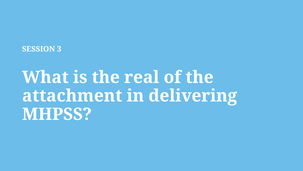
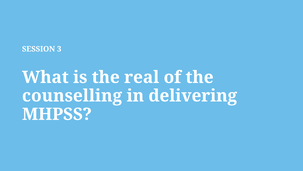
attachment: attachment -> counselling (72, 95)
